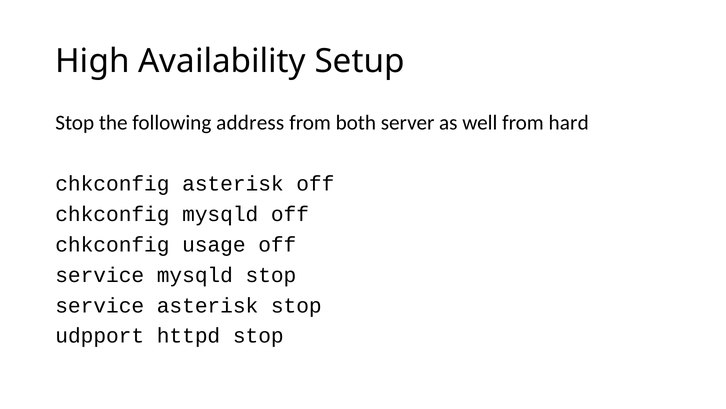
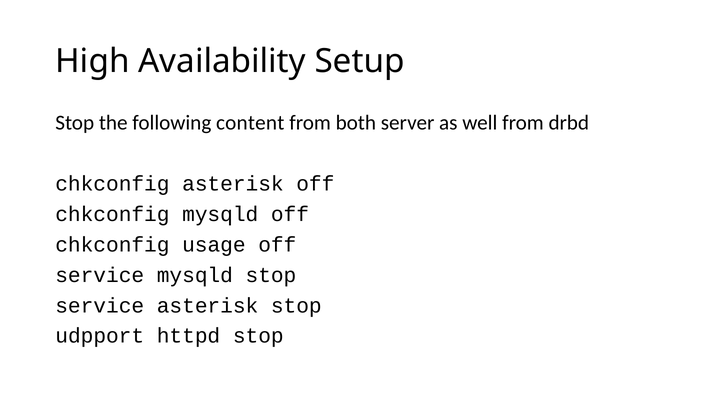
address: address -> content (250, 123)
hard: hard -> drbd (569, 123)
